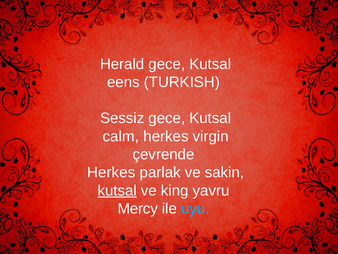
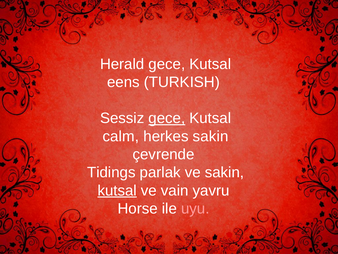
gece underline: none -> present (167, 118)
herkes virgin: virgin -> sakin (211, 136)
Herkes: Herkes -> Tidings (111, 172)
king: king -> vain (175, 190)
Mercy: Mercy -> Horse (138, 208)
uyu colour: light blue -> pink (195, 208)
